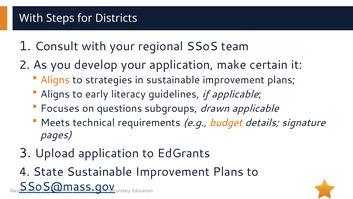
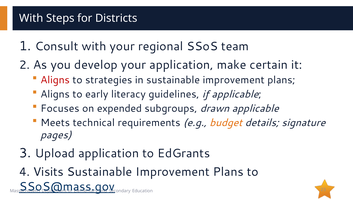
Aligns colour: orange -> red (55, 80)
questions: questions -> expended (119, 108)
State: State -> Visits (48, 172)
